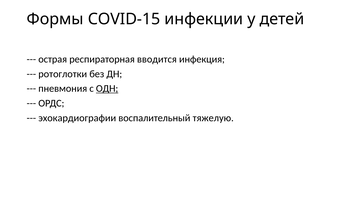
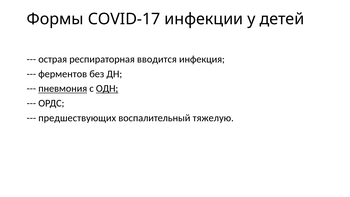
COVID-15: COVID-15 -> COVID-17 (124, 19)
ротоглотки: ротоглотки -> ферментов (63, 74)
пневмония underline: none -> present (63, 89)
эхокардиографии: эхокардиографии -> предшествующих (77, 118)
